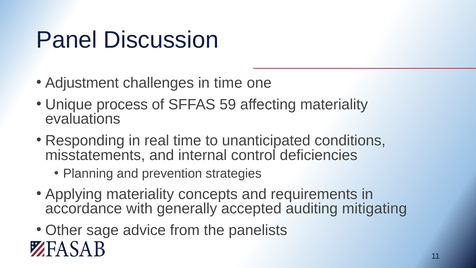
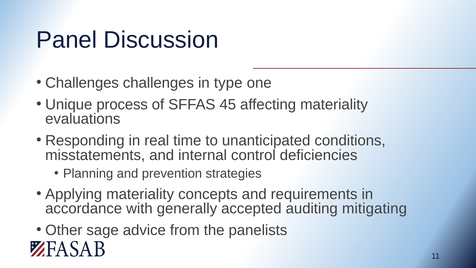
Adjustment: Adjustment -> Challenges (82, 83)
in time: time -> type (228, 83)
59: 59 -> 45 (228, 104)
